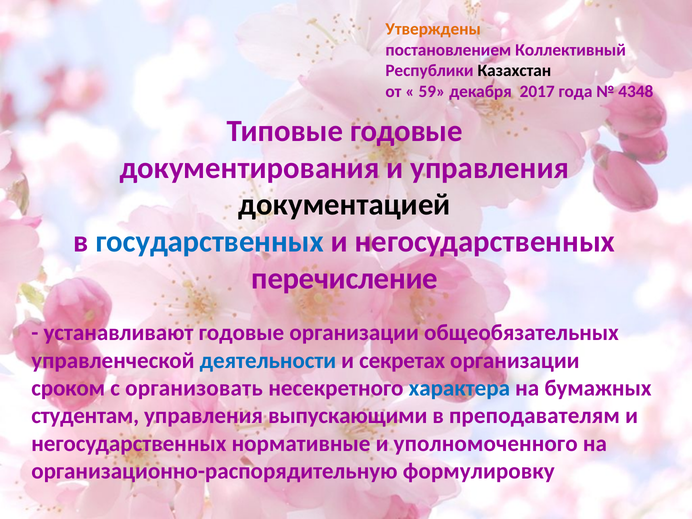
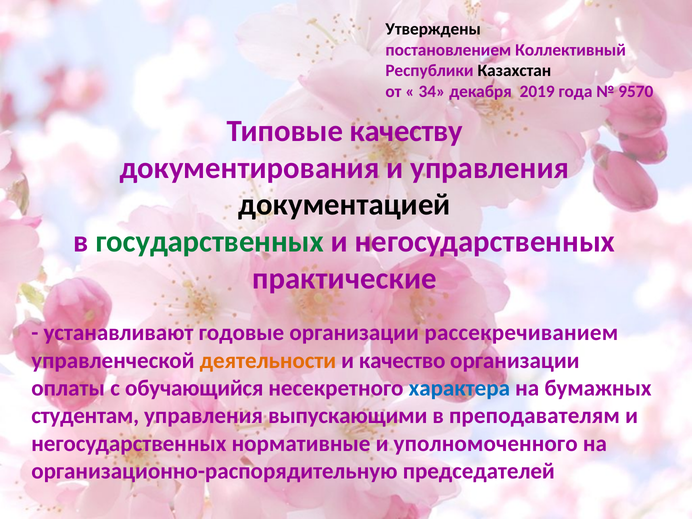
Утверждены colour: orange -> black (433, 29)
59: 59 -> 34 (432, 92)
2017: 2017 -> 2019 (537, 92)
4348: 4348 -> 9570 (636, 92)
Типовые годовые: годовые -> качеству (406, 131)
государственных colour: blue -> green (210, 242)
перечисление: перечисление -> практические (344, 279)
общеобязательных: общеобязательных -> рассекречиванием (521, 333)
деятельности colour: blue -> orange (268, 361)
секретах: секретах -> качество (402, 361)
сроком: сроком -> оплаты (68, 388)
организовать: организовать -> обучающийся (194, 388)
формулировку: формулировку -> председателей (479, 471)
